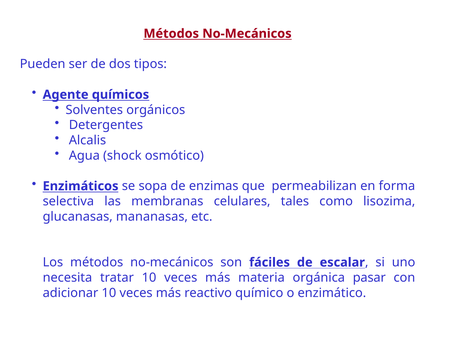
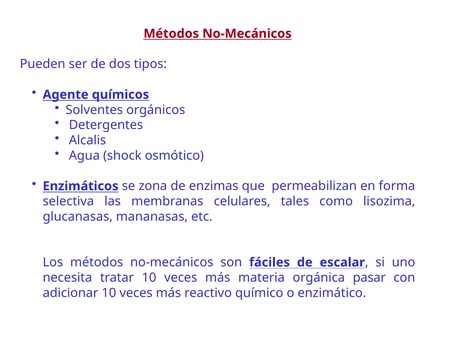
sopa: sopa -> zona (153, 186)
